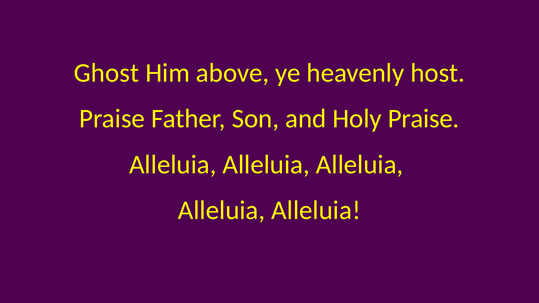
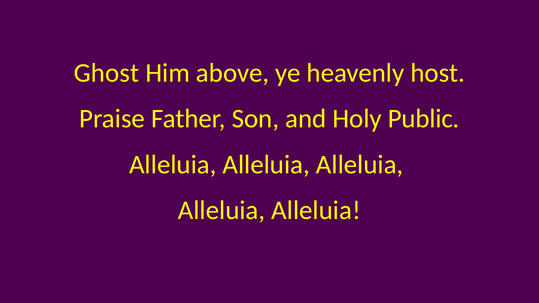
Holy Praise: Praise -> Public (424, 119)
